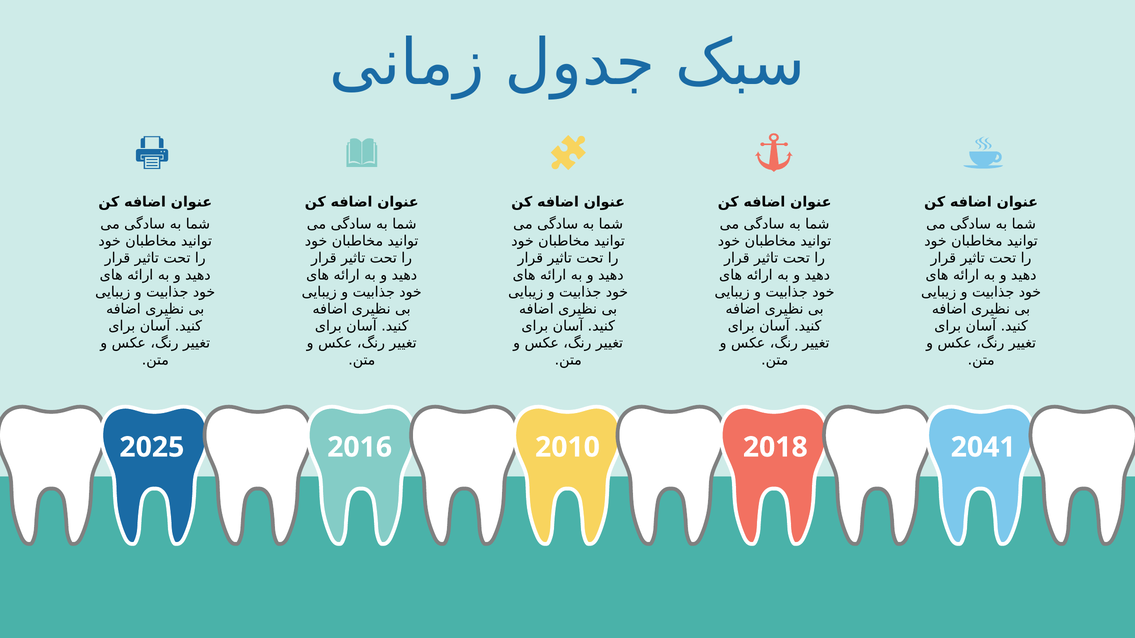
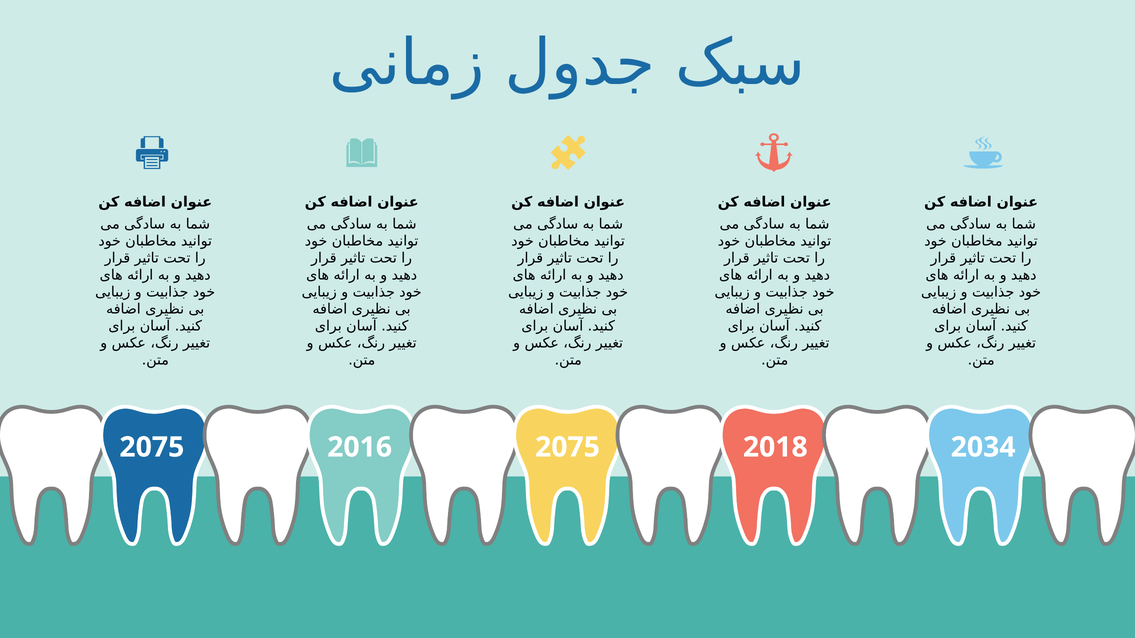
2025: 2025 -> 2075 (152, 448)
2016 2010: 2010 -> 2075 (567, 448)
2041: 2041 -> 2034 (983, 448)
